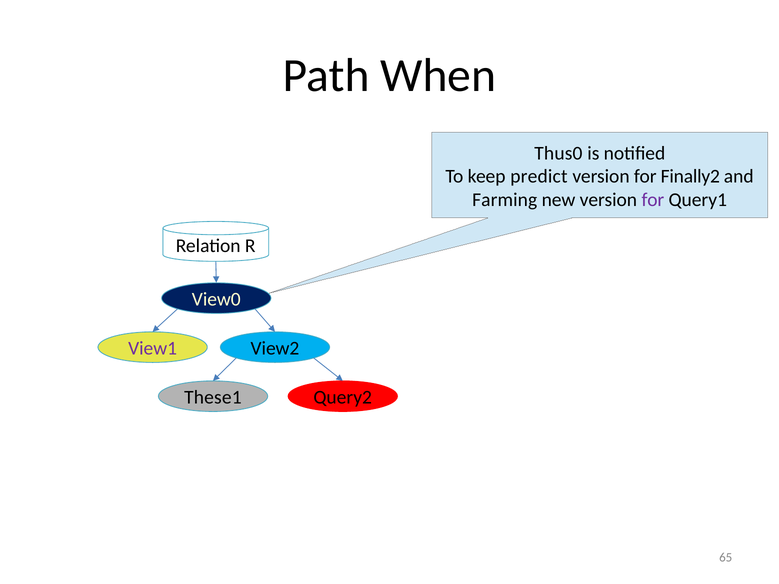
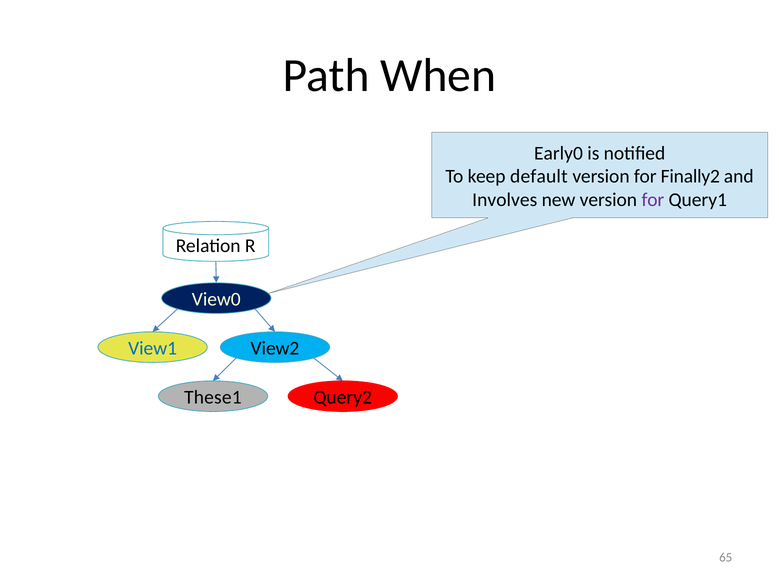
Thus0: Thus0 -> Early0 (558, 153)
predict: predict -> default (539, 177)
Farming: Farming -> Involves (505, 200)
View1 colour: purple -> blue (153, 349)
